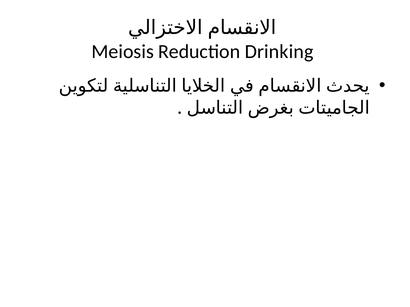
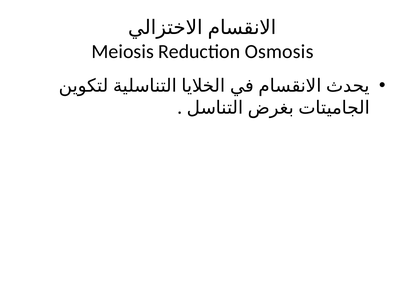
Drinking: Drinking -> Osmosis (279, 52)
